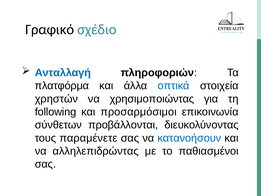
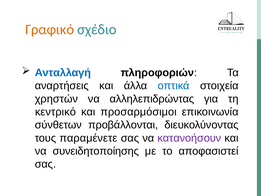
Γραφικό colour: black -> orange (50, 30)
πλατφόρμα: πλατφόρμα -> αναρτήσεις (62, 86)
χρησιμοποιώντας: χρησιμοποιώντας -> αλληλεπιδρώντας (152, 99)
following: following -> κεντρικό (55, 112)
κατανοήσουν colour: blue -> purple (189, 138)
αλληλεπιδρώντας: αλληλεπιδρώντας -> συνειδητοποίησης (96, 151)
παθιασμένοι: παθιασμένοι -> αποφασιστεί (209, 151)
